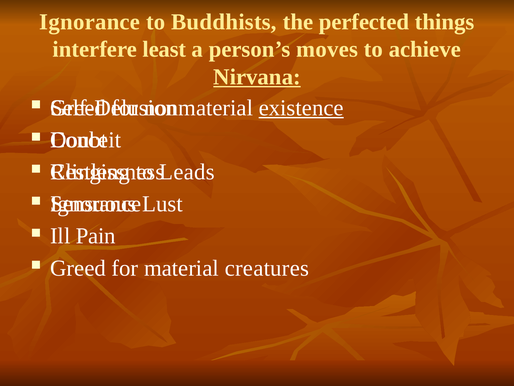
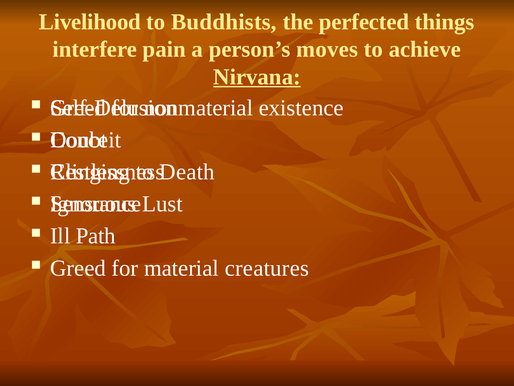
Ignorance: Ignorance -> Livelihood (90, 22)
least: least -> pain (164, 49)
existence underline: present -> none (301, 108)
Leads: Leads -> Death (187, 172)
Pain: Pain -> Path (96, 236)
